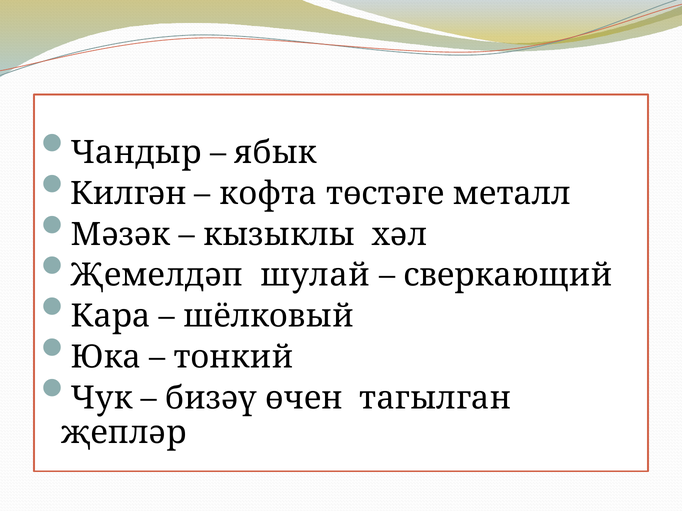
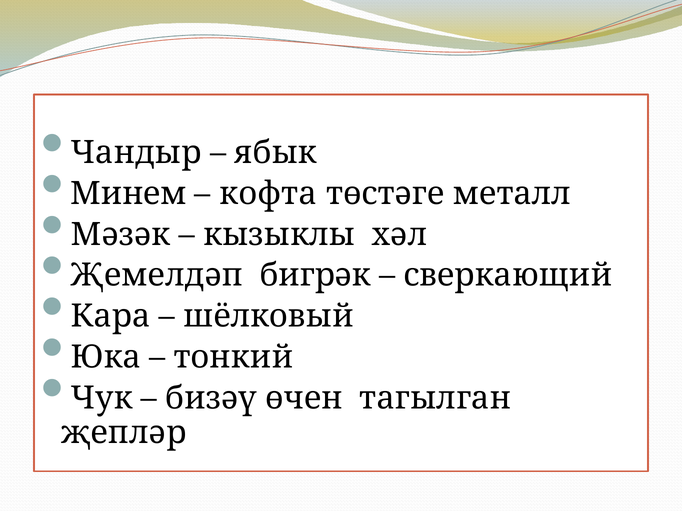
Килгән: Килгән -> Минем (129, 194)
шулай: шулай -> бигрәк (315, 276)
